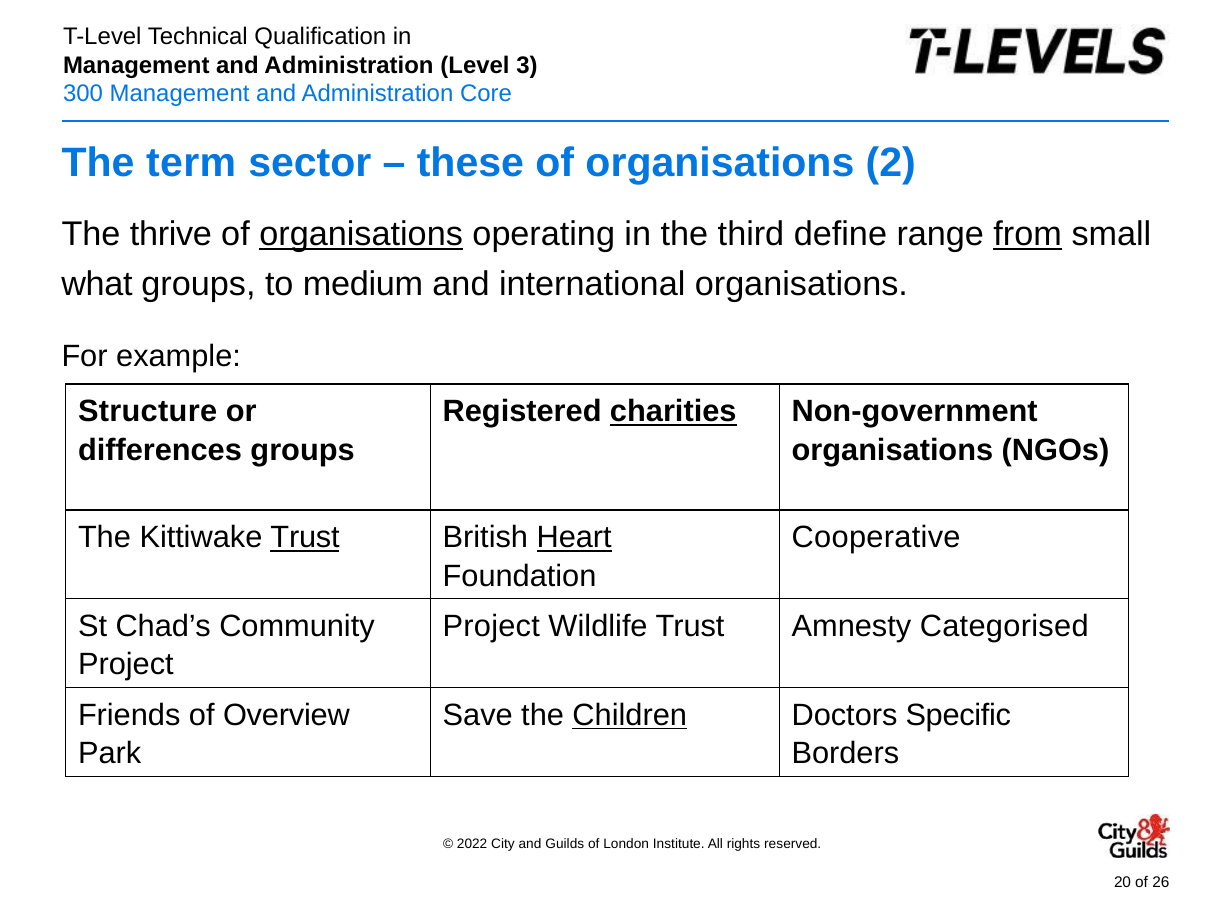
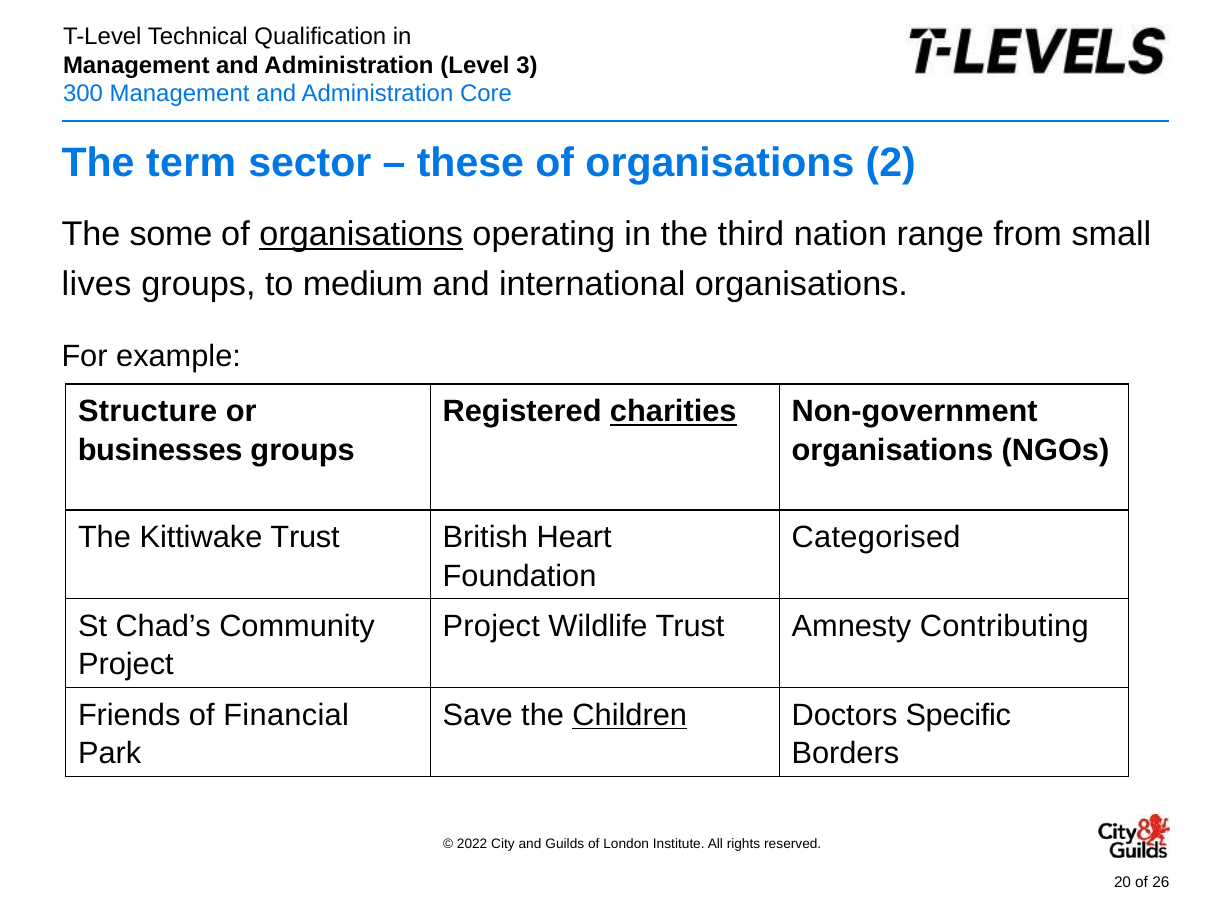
thrive: thrive -> some (171, 235)
define: define -> nation (840, 235)
from underline: present -> none (1028, 235)
what: what -> lives (97, 284)
differences: differences -> businesses (160, 450)
Trust underline: present -> none (305, 538)
Heart underline: present -> none (574, 538)
Cooperative: Cooperative -> Categorised (876, 538)
Categorised: Categorised -> Contributing (1004, 627)
Overview: Overview -> Financial (286, 715)
